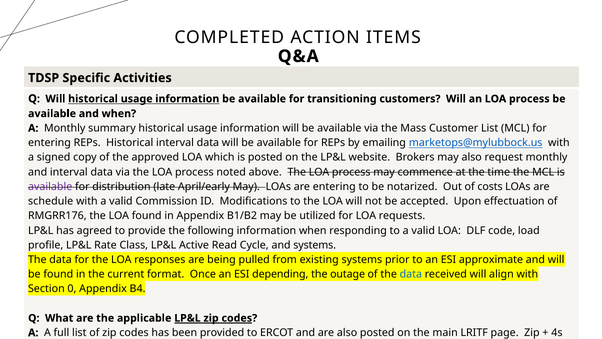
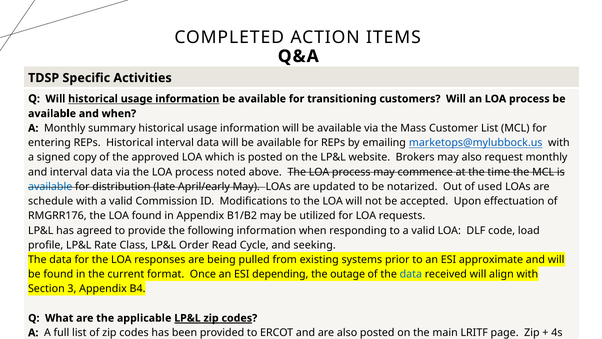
available colour: purple -> blue (50, 186)
are entering: entering -> updated (334, 186)
costs: costs -> used (490, 186)
Active: Active -> Order (194, 245)
and systems: systems -> seeking (315, 245)
0: 0 -> 3 (72, 289)
